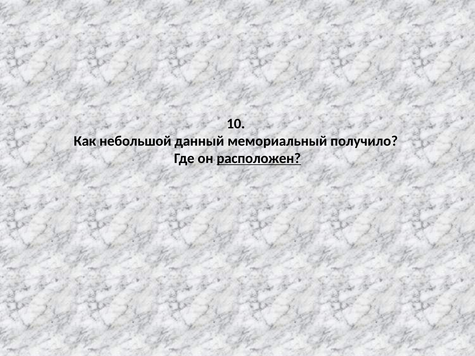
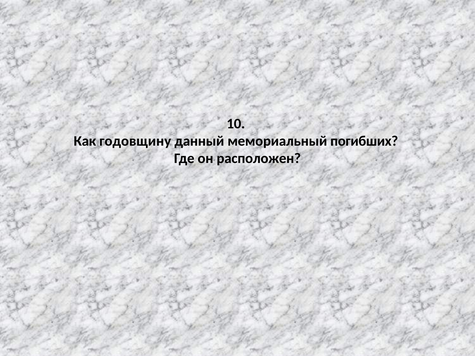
небольшой: небольшой -> годовщину (135, 141)
получило: получило -> погибших (364, 141)
расположен underline: present -> none (259, 159)
